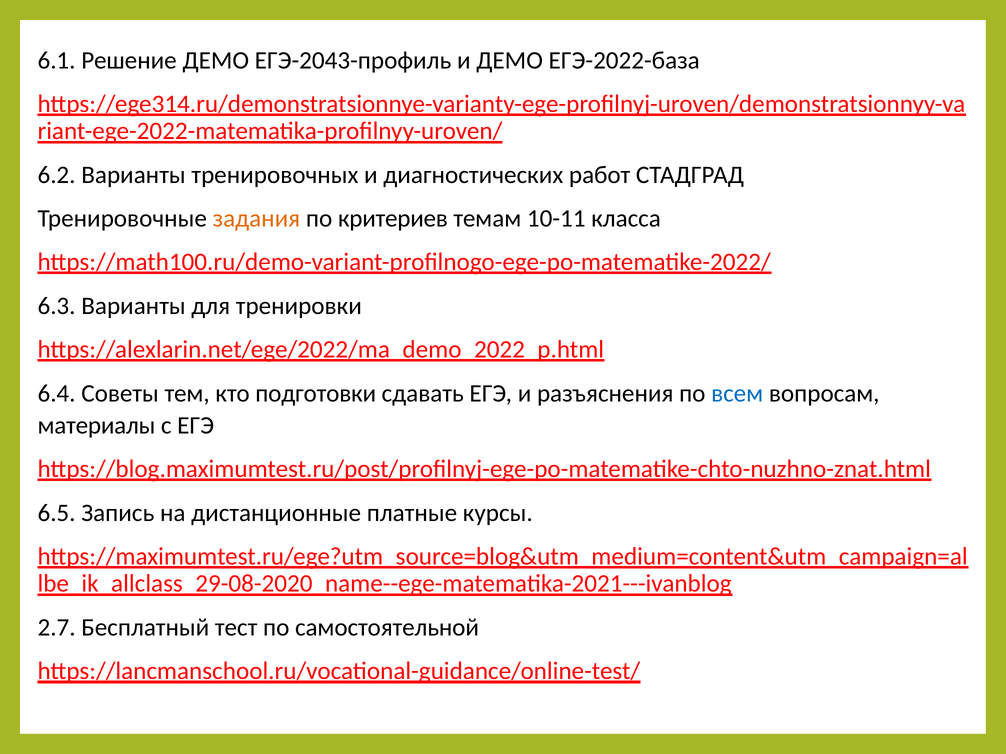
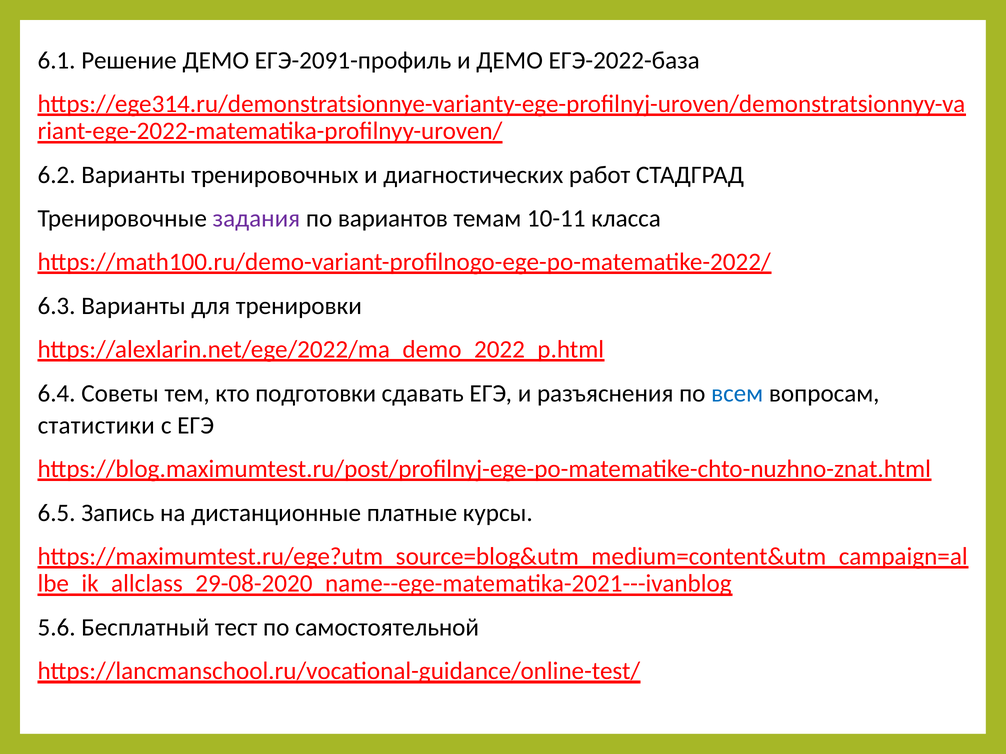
ЕГЭ-2043-профиль: ЕГЭ-2043-профиль -> ЕГЭ-2091-профиль (353, 60)
задания colour: orange -> purple (256, 219)
критериев: критериев -> вариантов (393, 219)
материалы: материалы -> статистики (96, 426)
2.7: 2.7 -> 5.6 (57, 628)
